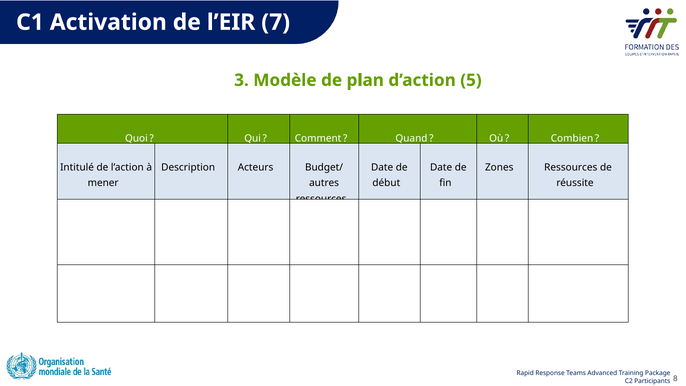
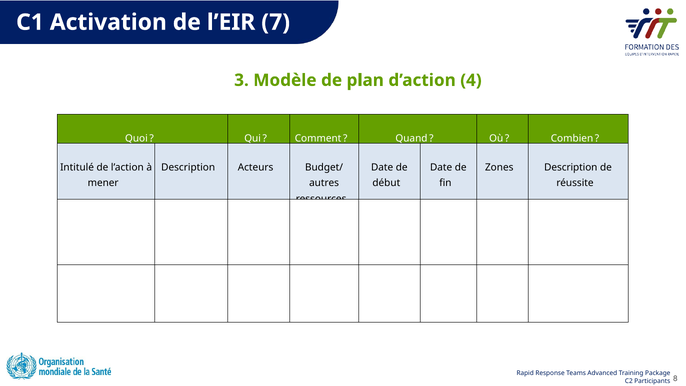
5: 5 -> 4 (471, 80)
Zones Ressources: Ressources -> Description (571, 167)
